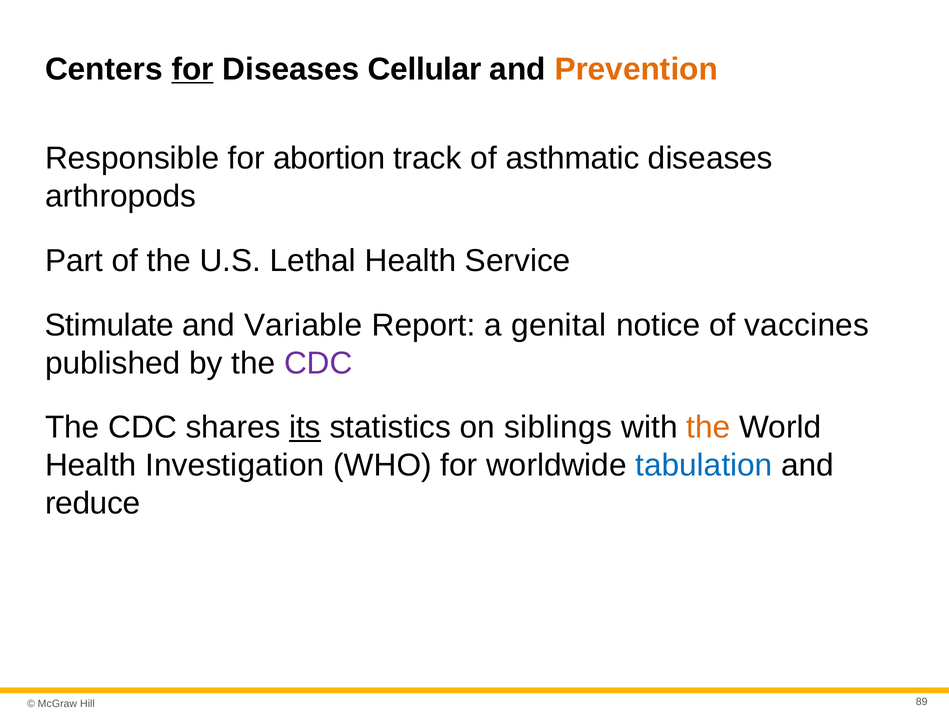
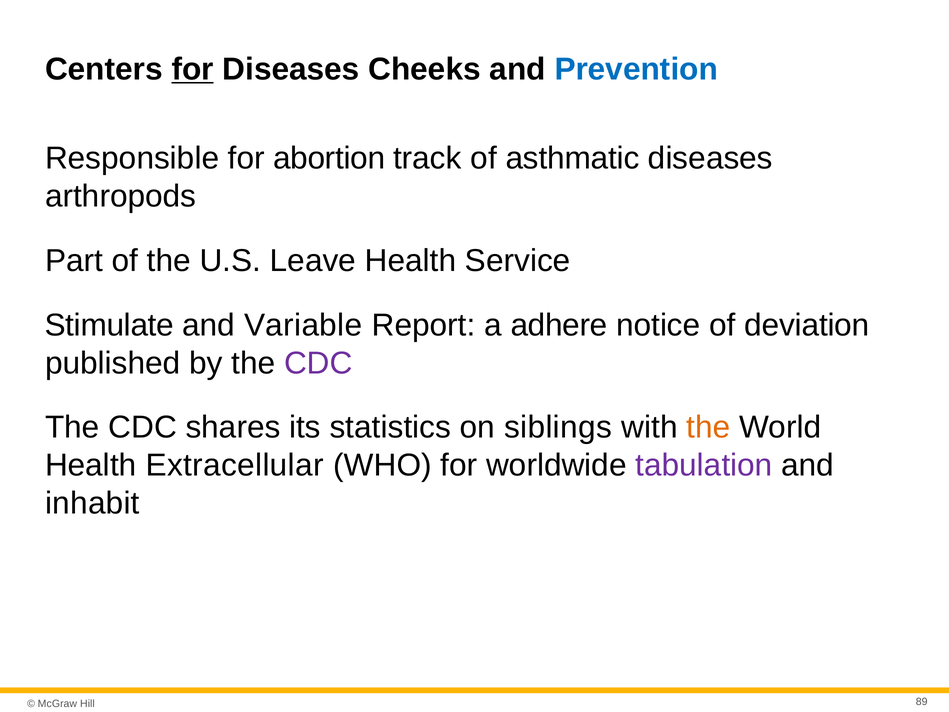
Cellular: Cellular -> Cheeks (425, 69)
Prevention colour: orange -> blue (636, 69)
Lethal: Lethal -> Leave (313, 261)
genital: genital -> adhere (559, 325)
vaccines: vaccines -> deviation (807, 325)
its underline: present -> none (305, 427)
Investigation: Investigation -> Extracellular (235, 465)
tabulation colour: blue -> purple (704, 465)
reduce: reduce -> inhabit (92, 503)
